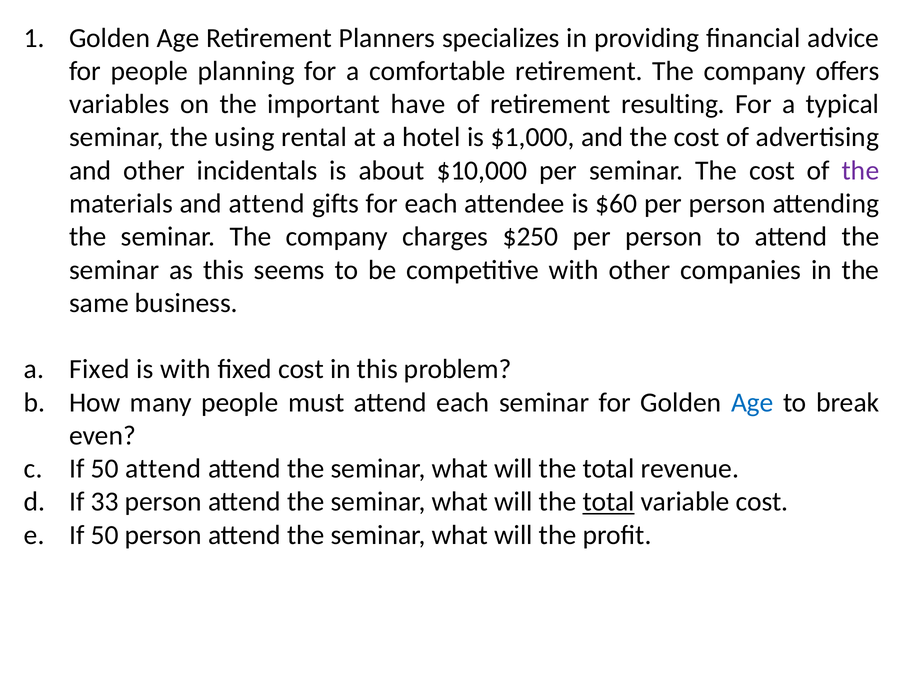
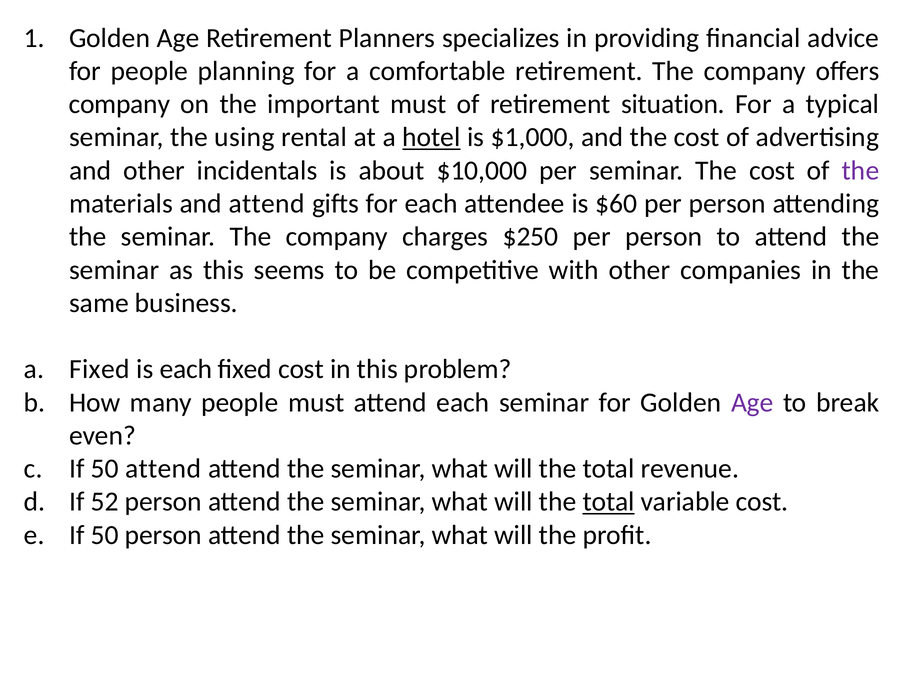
variables: variables -> company (119, 104)
important have: have -> must (418, 104)
resulting: resulting -> situation (673, 104)
hotel underline: none -> present (431, 137)
is with: with -> each (186, 369)
Age colour: blue -> purple (752, 402)
33: 33 -> 52 (105, 502)
